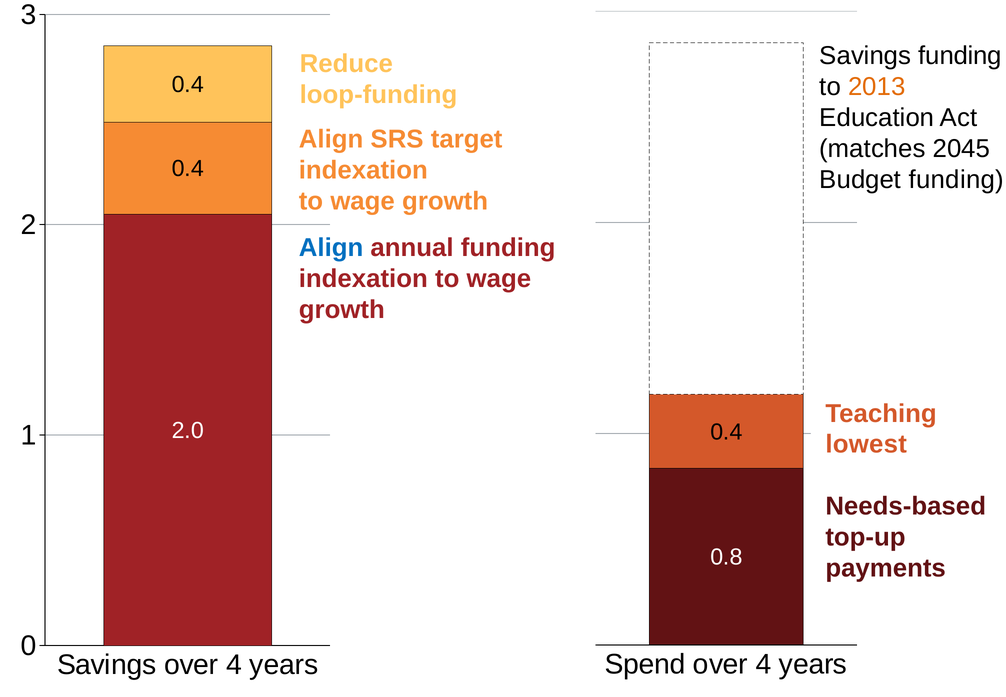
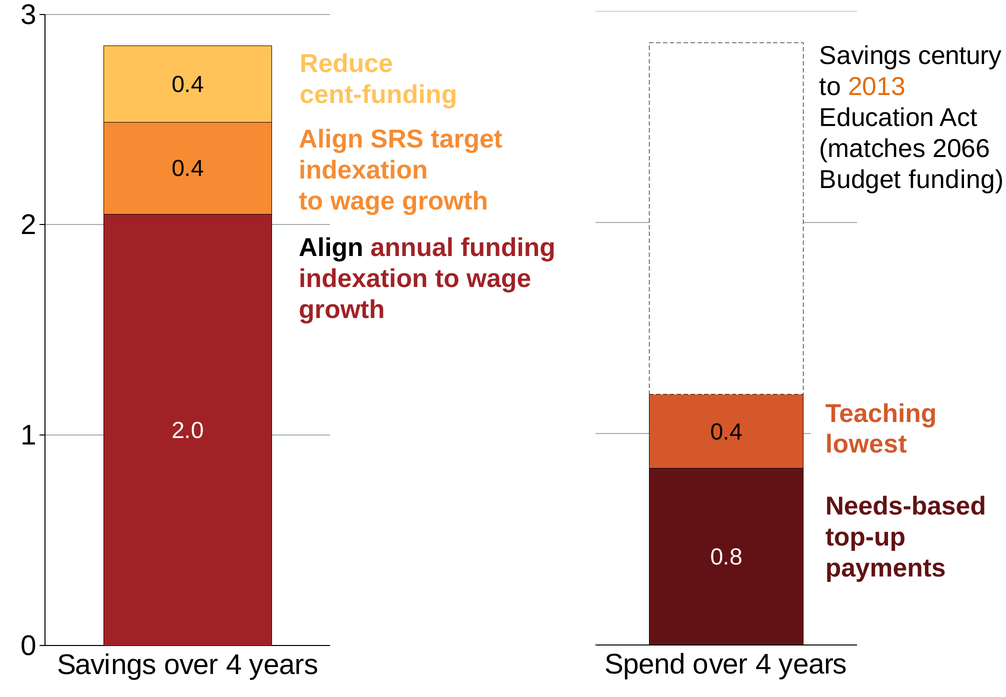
Savings funding: funding -> century (960, 56)
loop-funding: loop-funding -> cent-funding (378, 95)
2045: 2045 -> 2066 (961, 149)
Align colour: blue -> black (331, 248)
